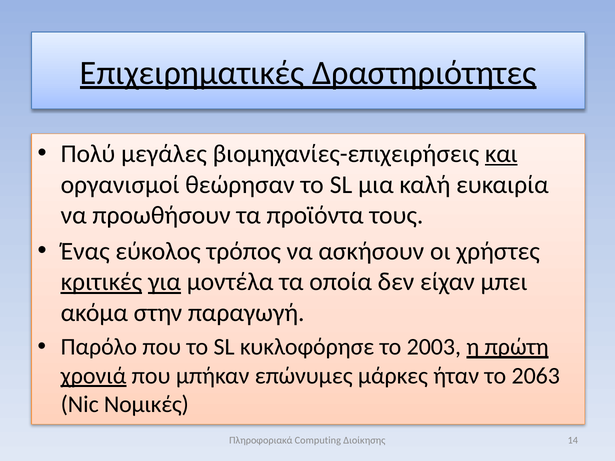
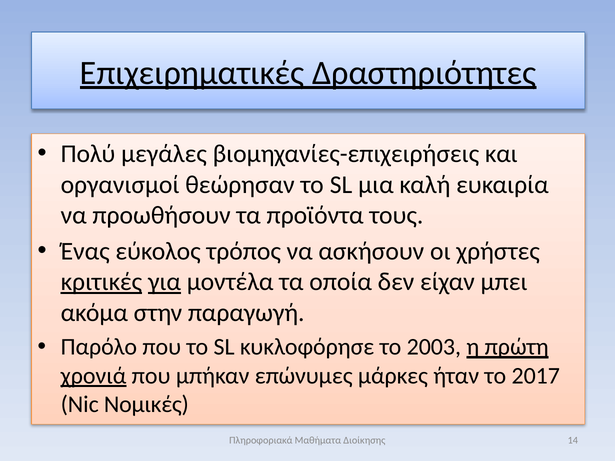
και underline: present -> none (501, 154)
2063: 2063 -> 2017 (536, 376)
Computing: Computing -> Μαθήματα (318, 440)
